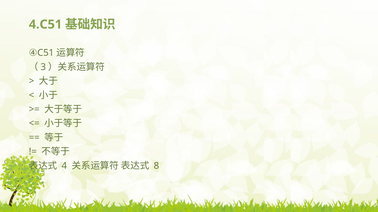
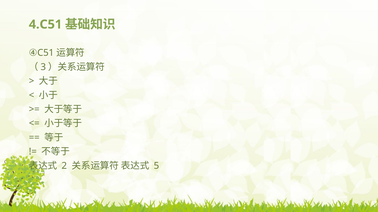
4: 4 -> 2 (64, 166)
8: 8 -> 5 (156, 166)
